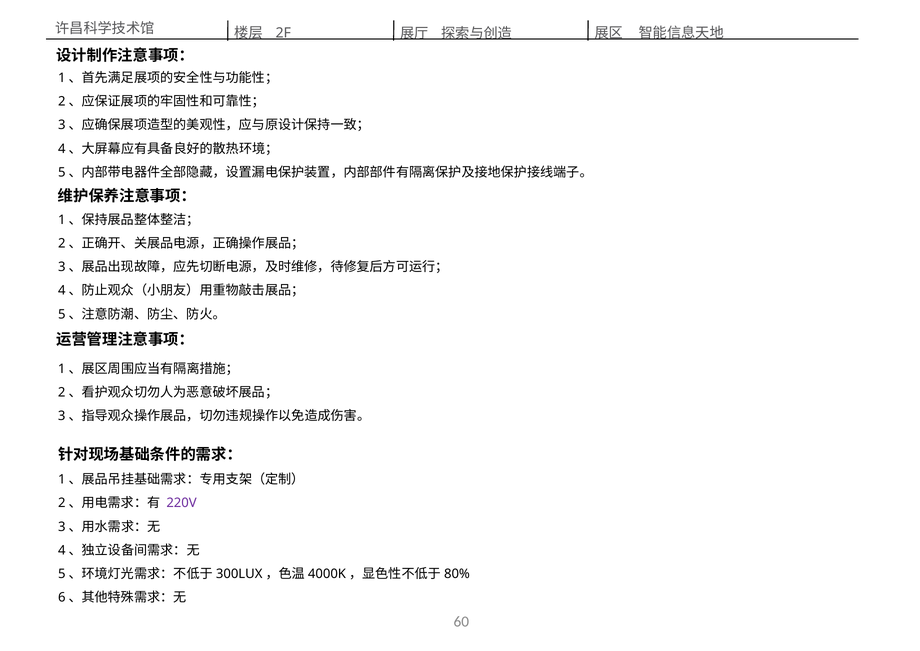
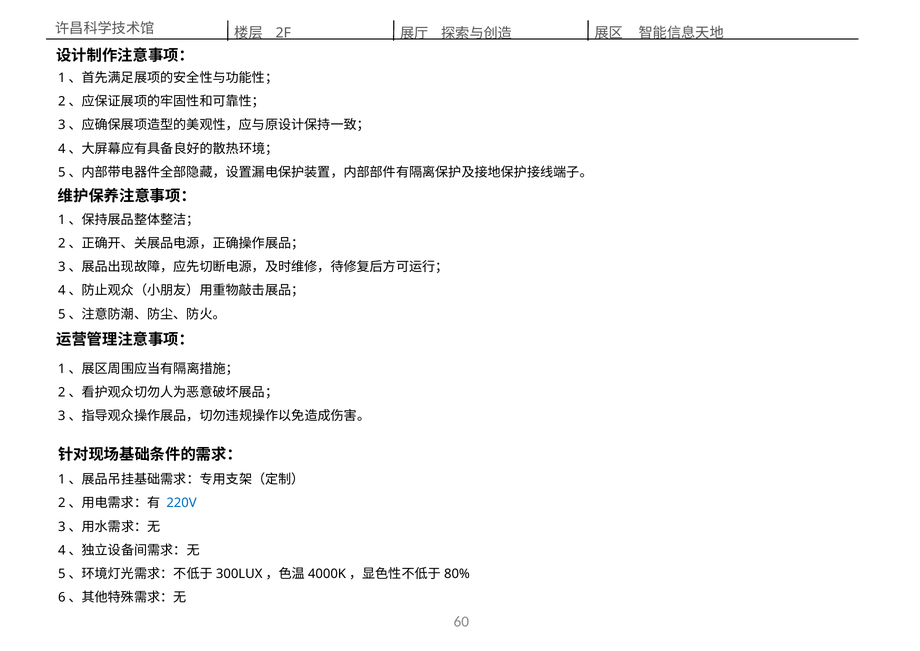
220V colour: purple -> blue (182, 503)
